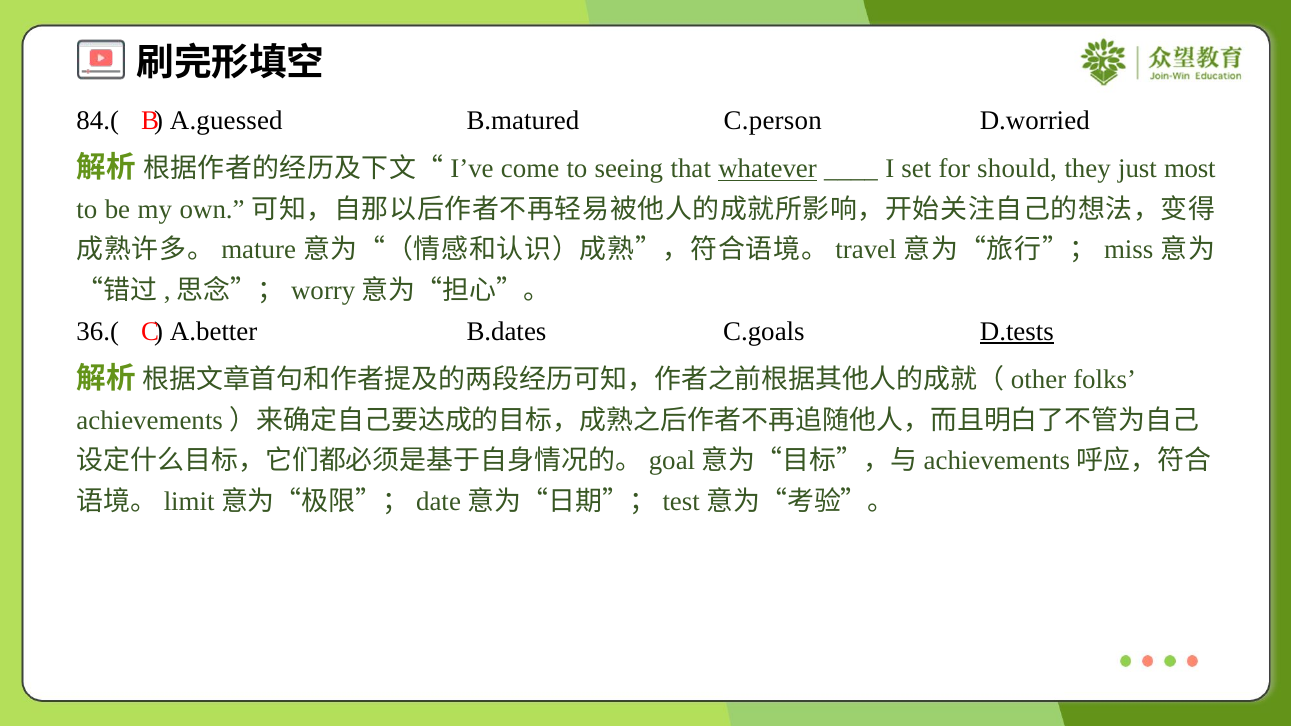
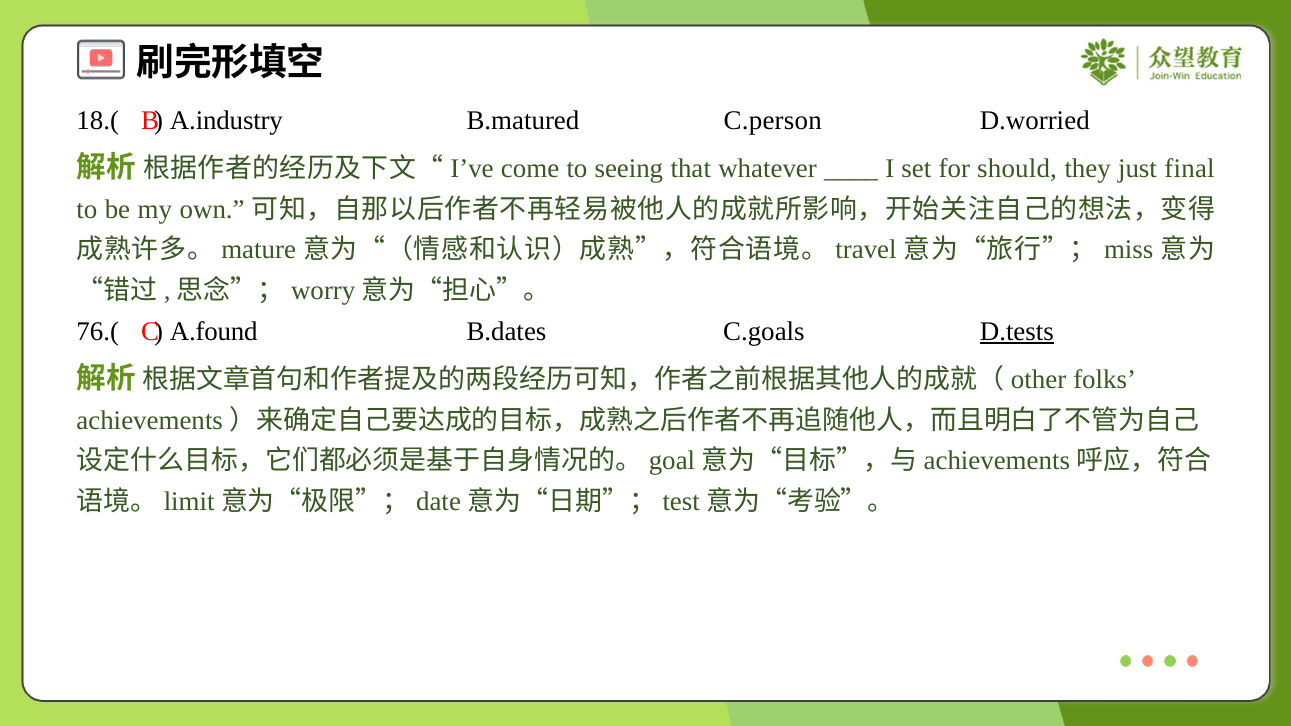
84.(: 84.( -> 18.( (98, 121)
A.guessed: A.guessed -> A.industry (226, 121)
whatever underline: present -> none (768, 169)
most: most -> final (1190, 169)
36.(: 36.( -> 76.( (98, 332)
A.better: A.better -> A.found (214, 332)
